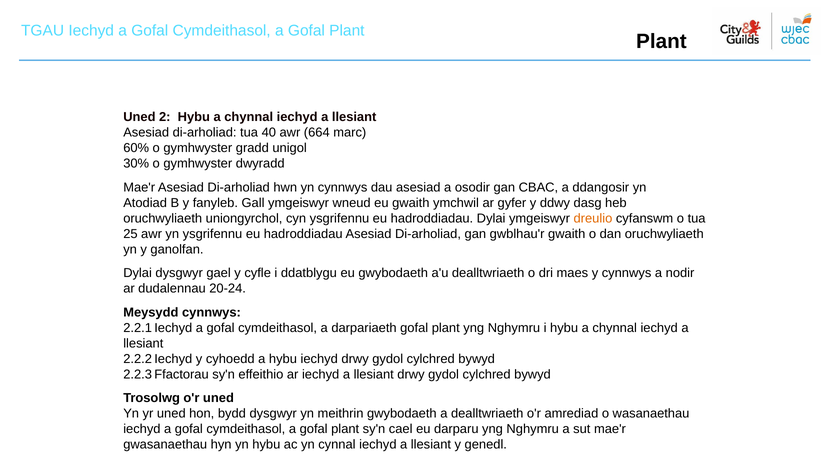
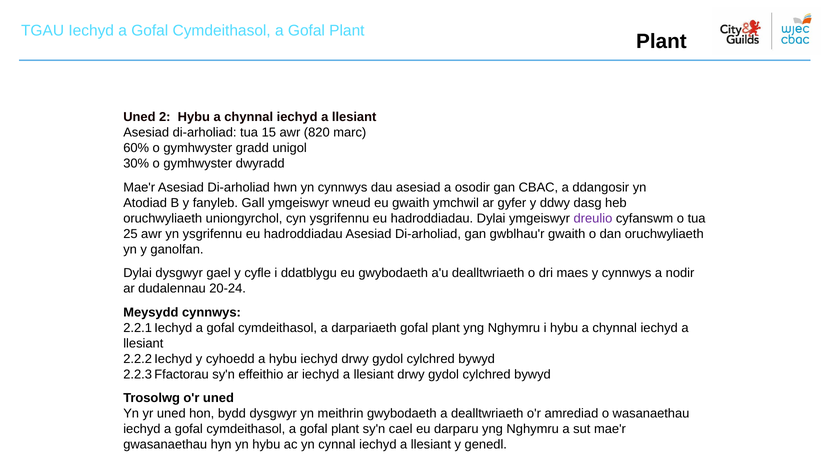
40: 40 -> 15 (269, 133)
664: 664 -> 820 (317, 133)
dreulio colour: orange -> purple (593, 219)
